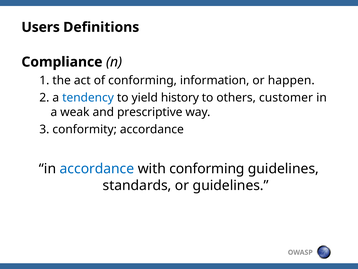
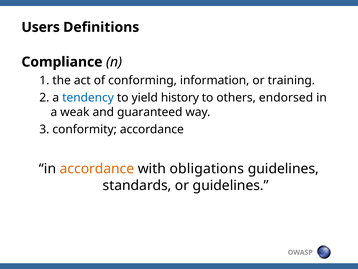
happen: happen -> training (291, 80)
customer: customer -> endorsed (286, 98)
prescriptive: prescriptive -> guaranteed (150, 112)
accordance colour: blue -> orange (97, 169)
with conforming: conforming -> obligations (207, 169)
